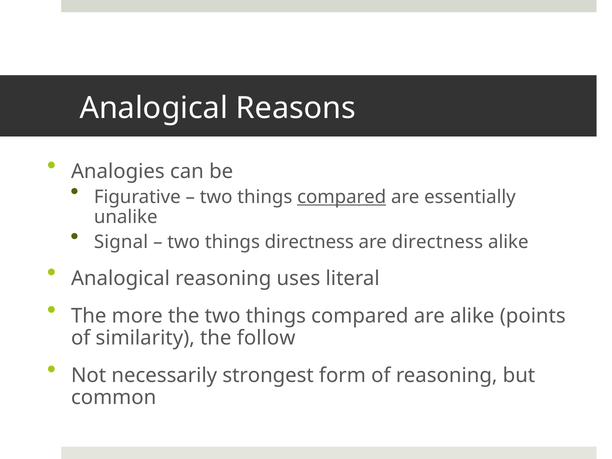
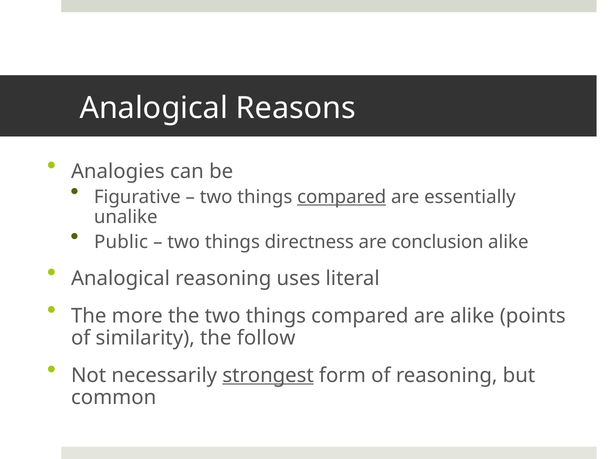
Signal: Signal -> Public (121, 242)
are directness: directness -> conclusion (438, 242)
strongest underline: none -> present (268, 375)
